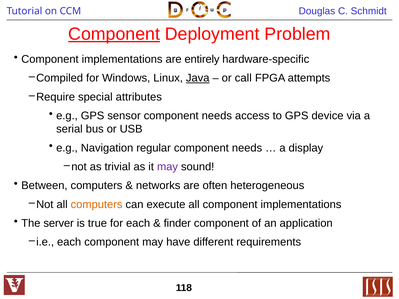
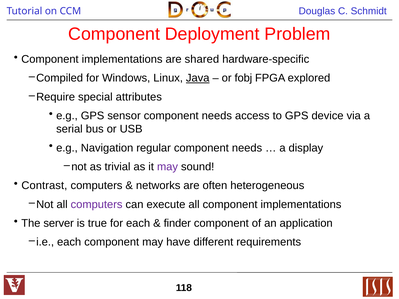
Component underline: present -> none (114, 34)
entirely: entirely -> shared (202, 59)
call: call -> fobj (243, 78)
attempts: attempts -> explored (309, 78)
Between: Between -> Contrast (44, 186)
computers colour: orange -> purple (97, 205)
